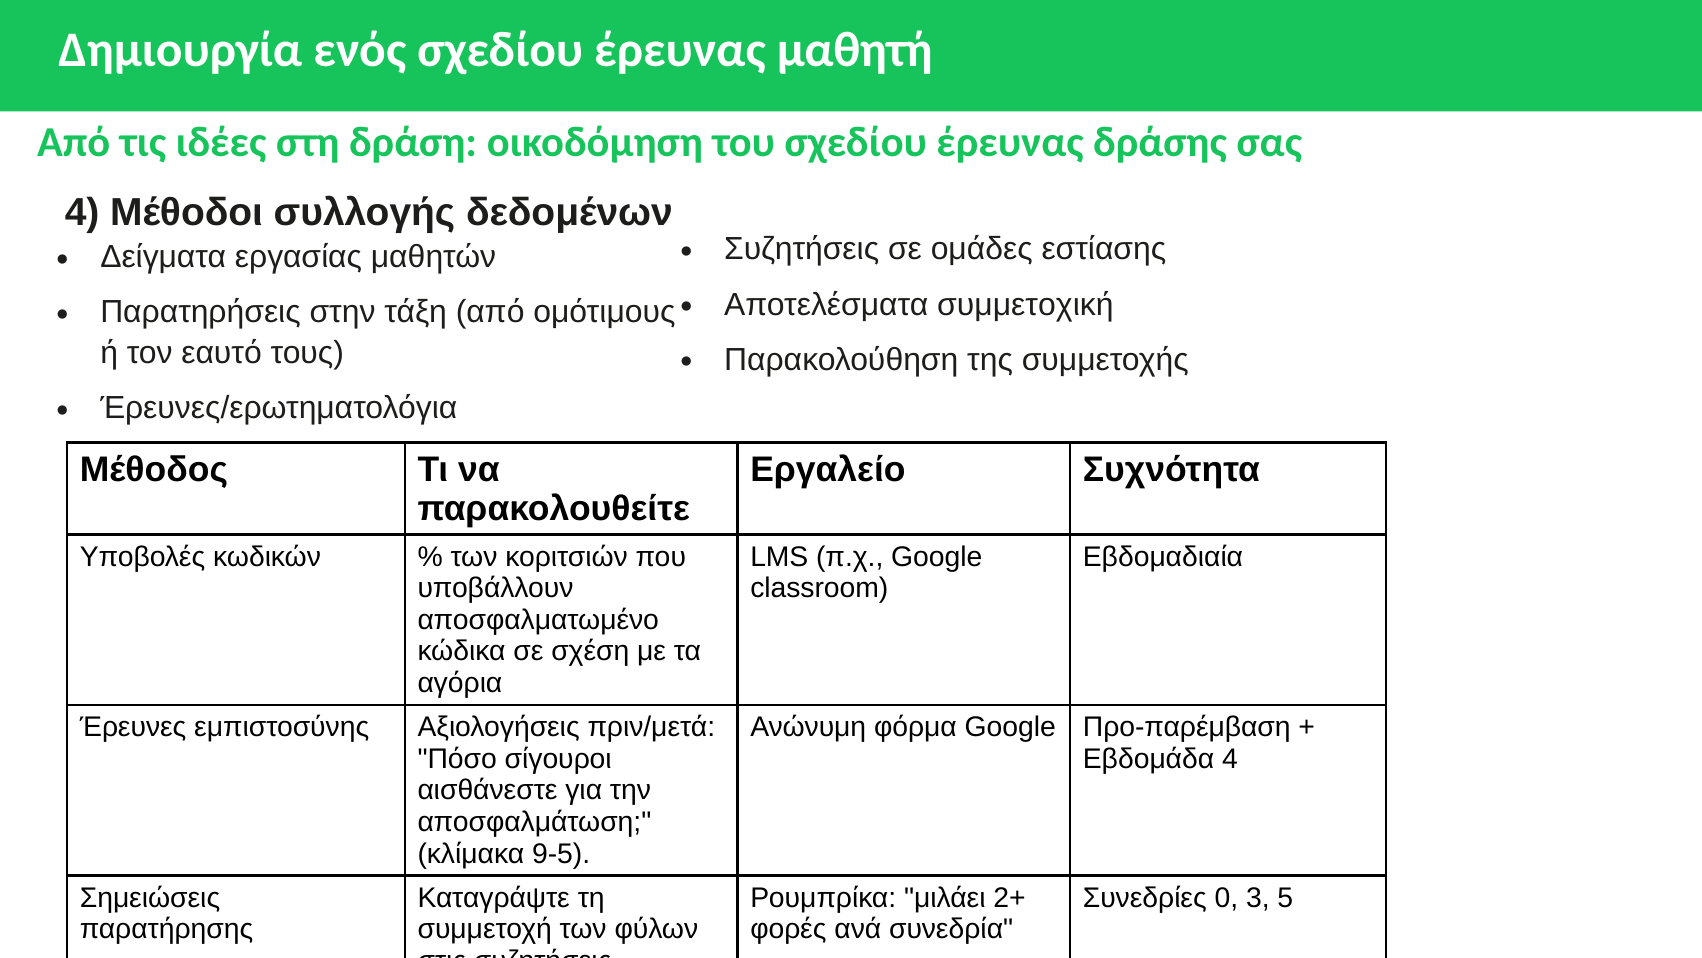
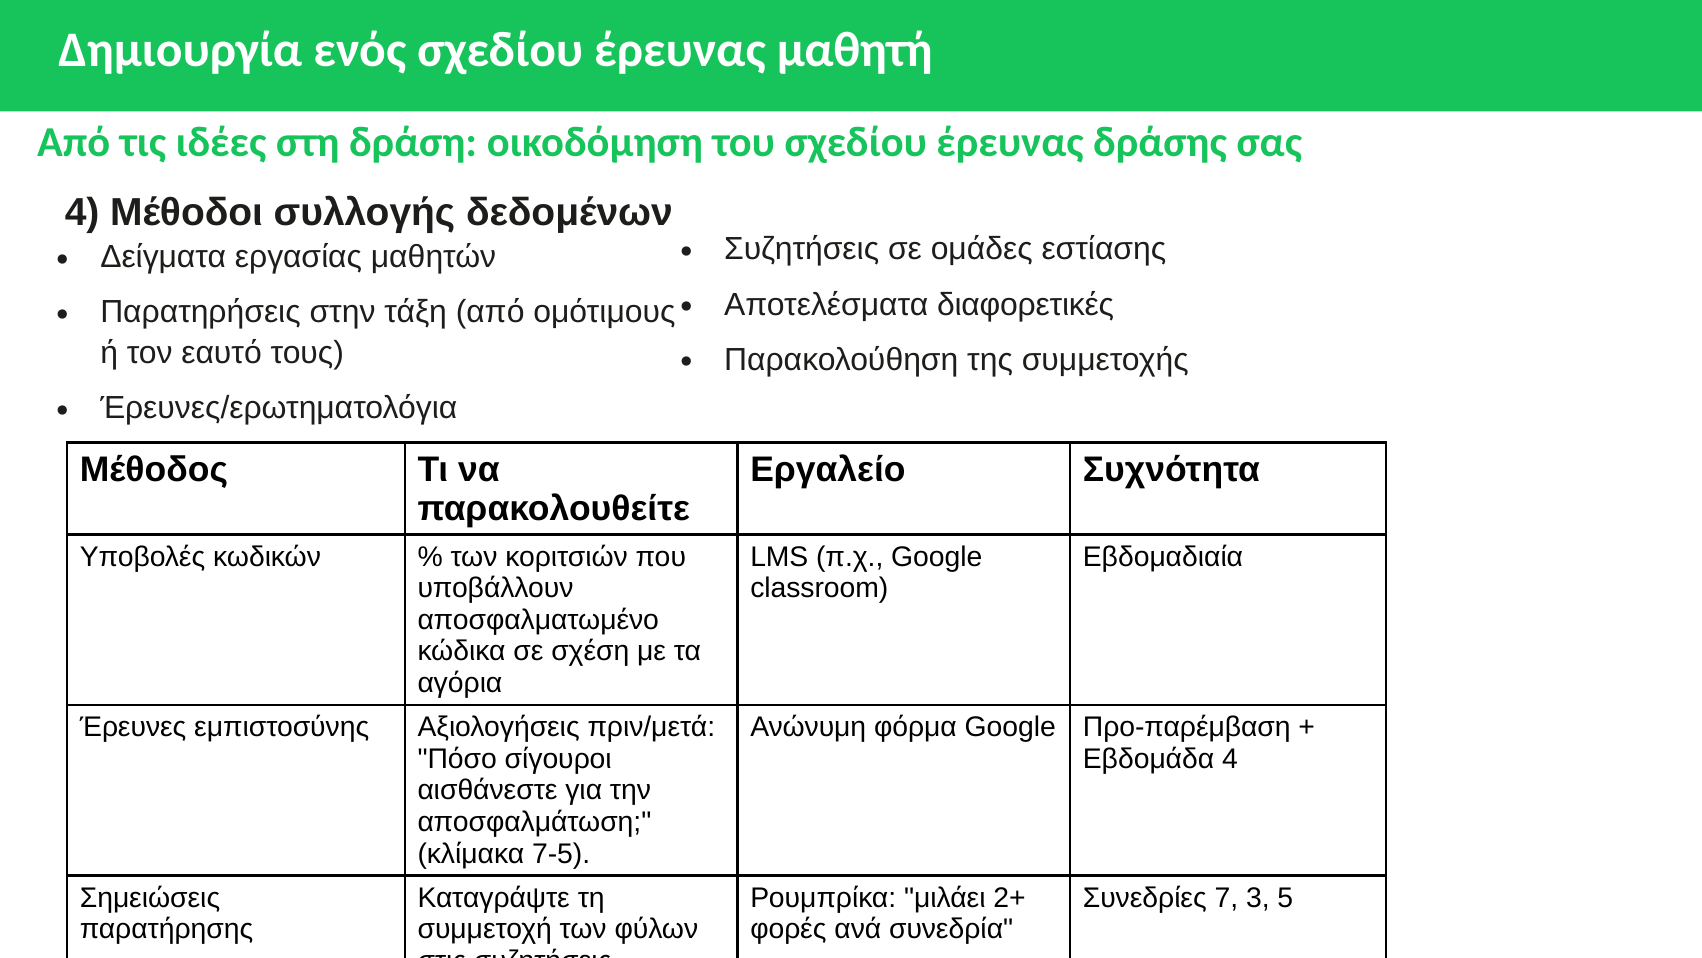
συμμετοχική: συμμετοχική -> διαφορετικές (1026, 304)
9-5: 9-5 -> 7-5 (561, 853)
0: 0 -> 7 (1226, 897)
